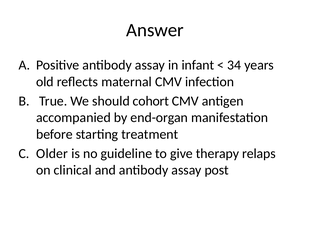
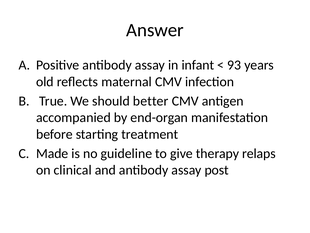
34: 34 -> 93 (234, 65)
cohort: cohort -> better (151, 101)
Older: Older -> Made (52, 153)
